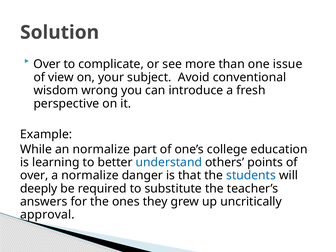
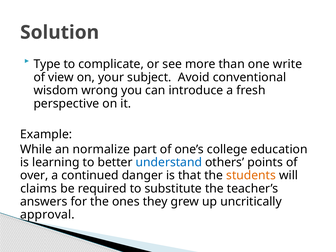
Over: Over -> Type (47, 64)
issue: issue -> write (288, 64)
a normalize: normalize -> continued (90, 175)
students colour: blue -> orange (251, 175)
deeply: deeply -> claims (39, 189)
